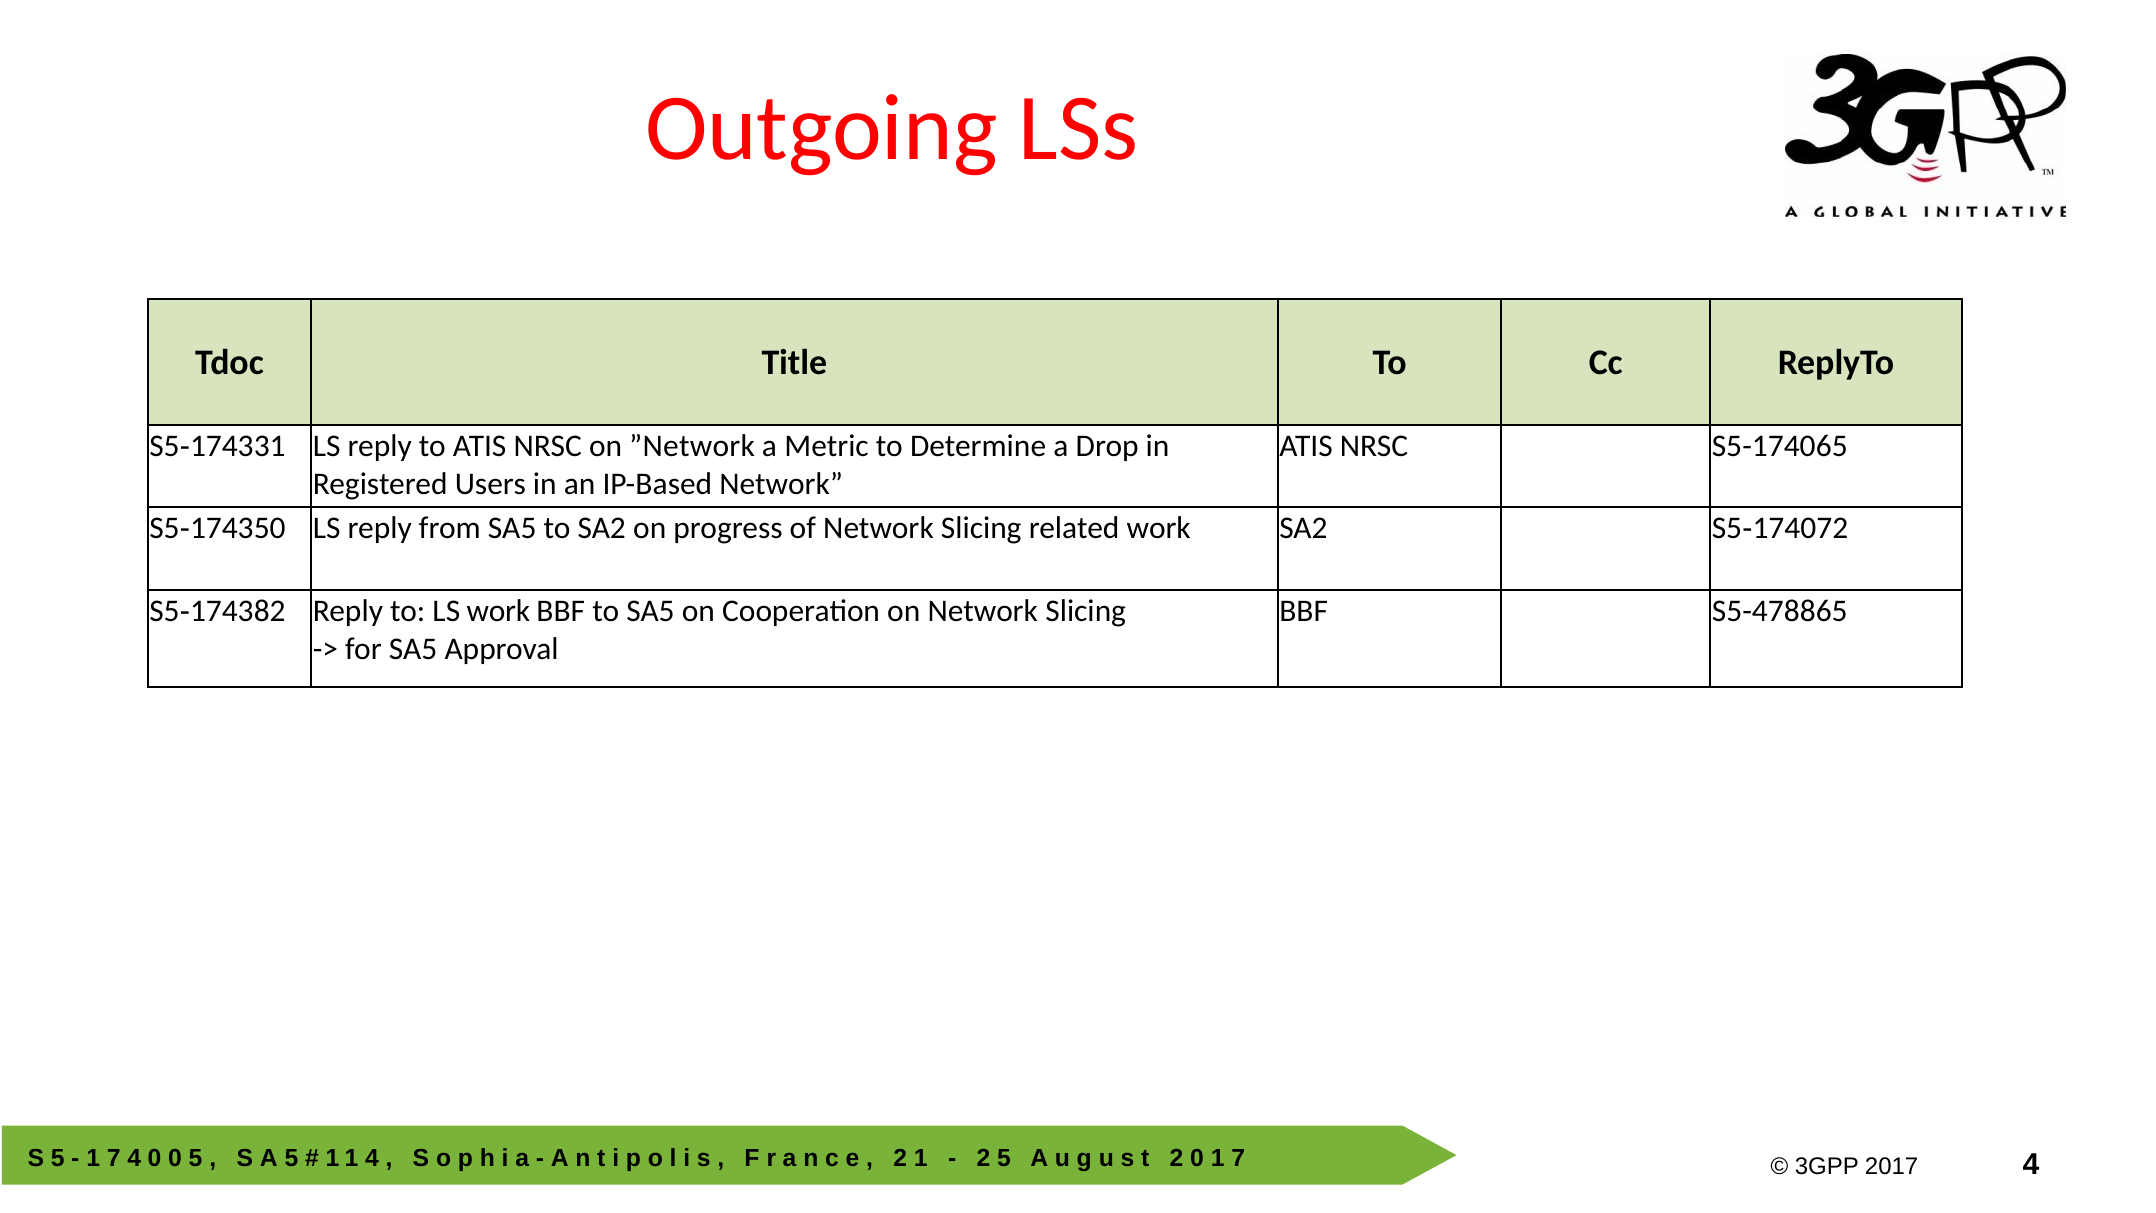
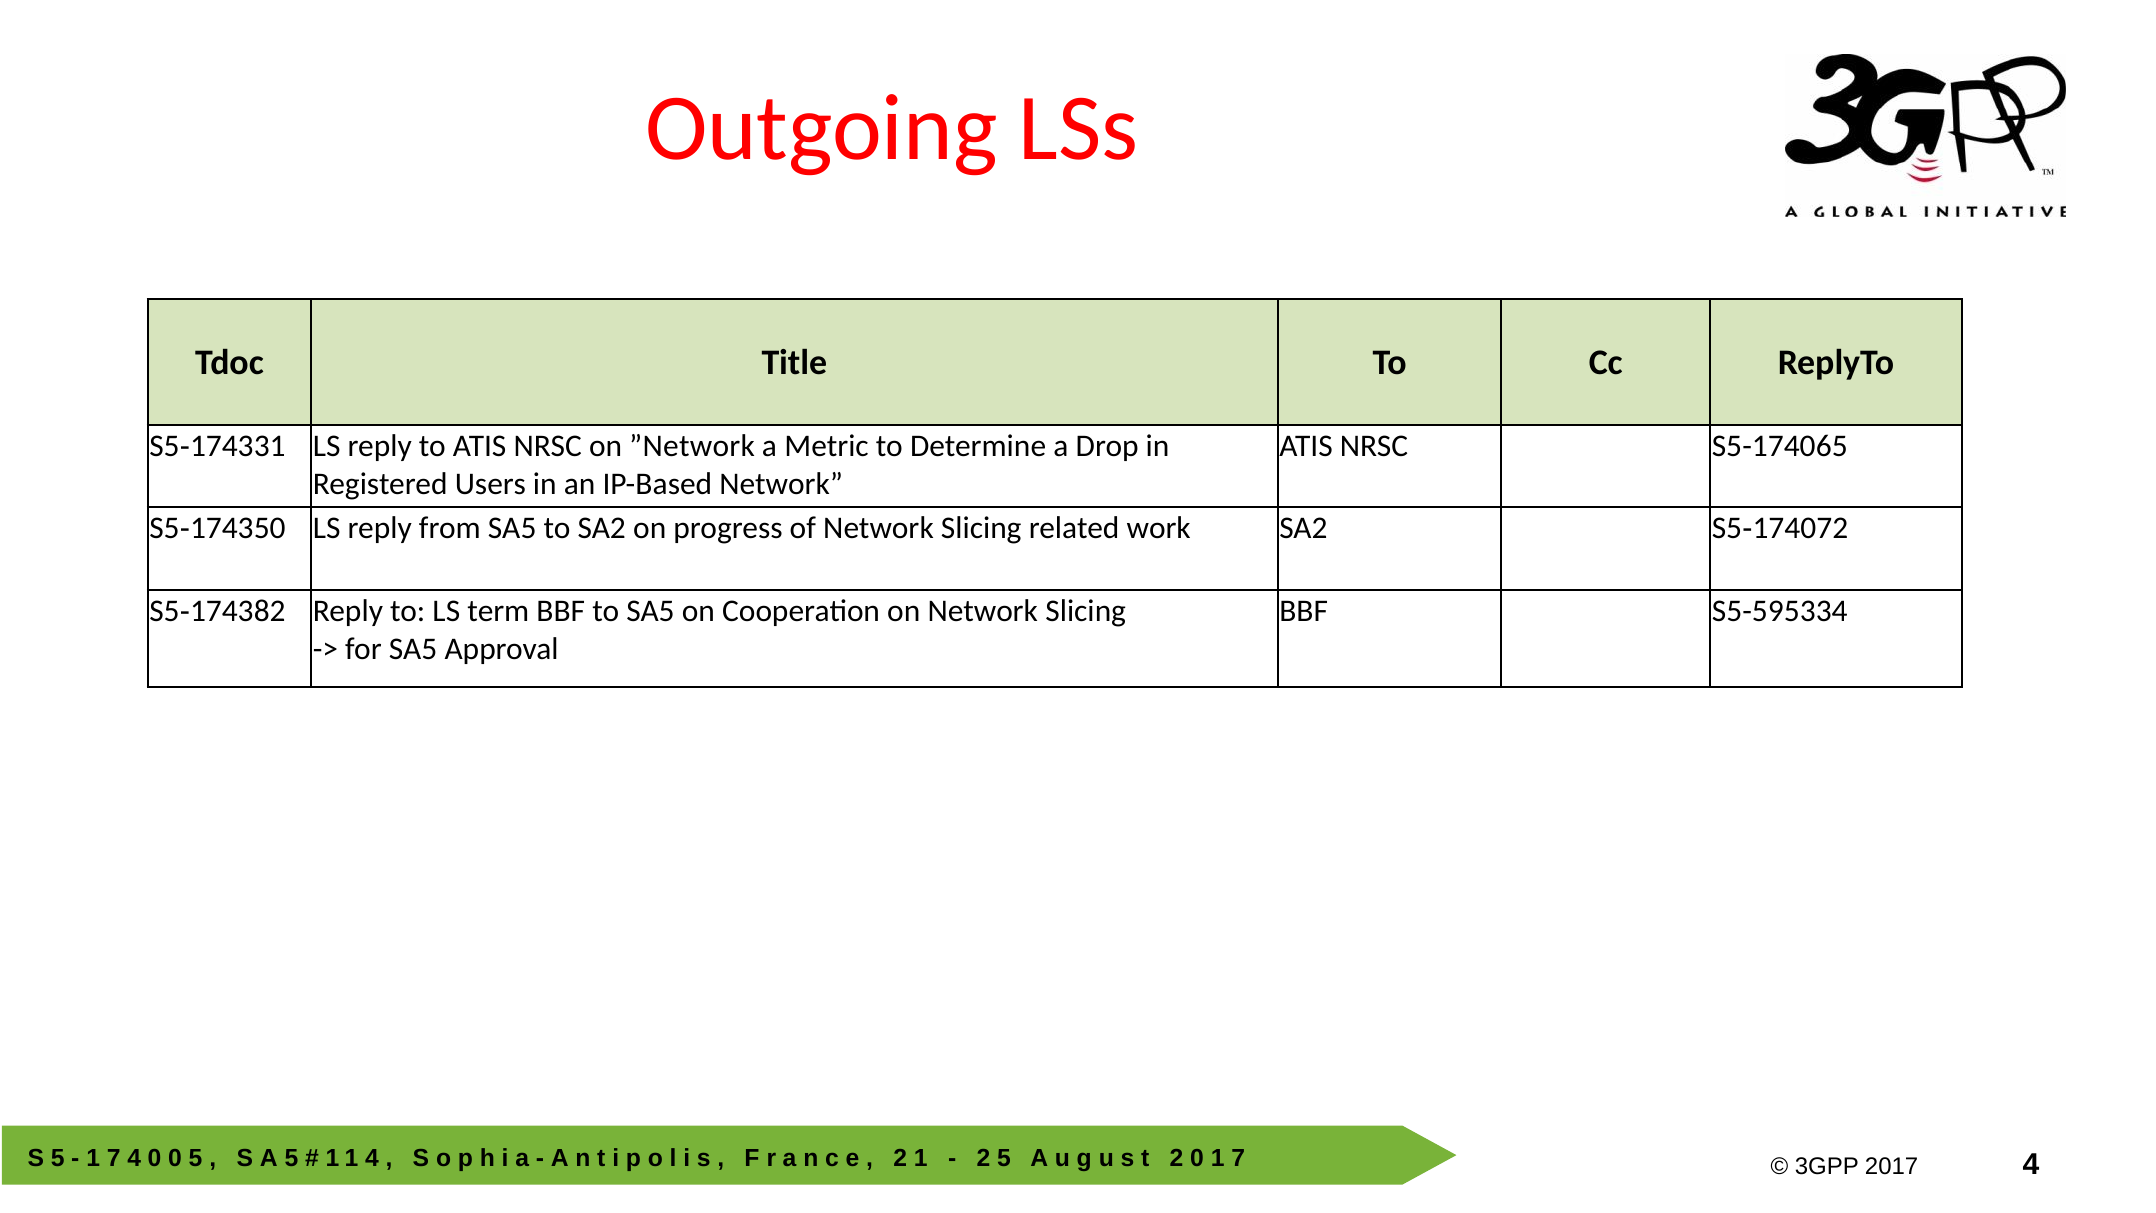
S5-478865: S5-478865 -> S5-595334 (1780, 611)
LS work: work -> term (498, 611)
